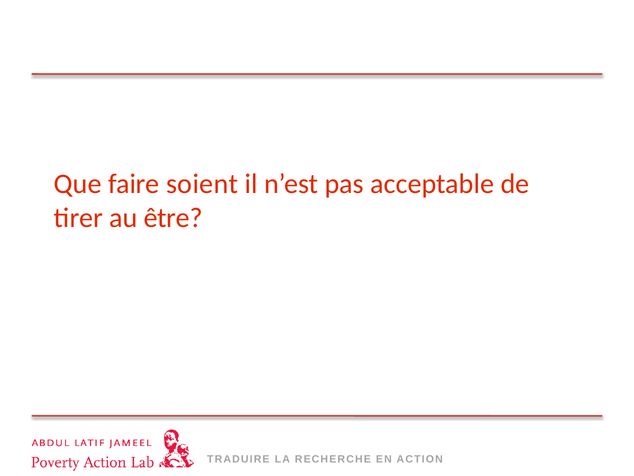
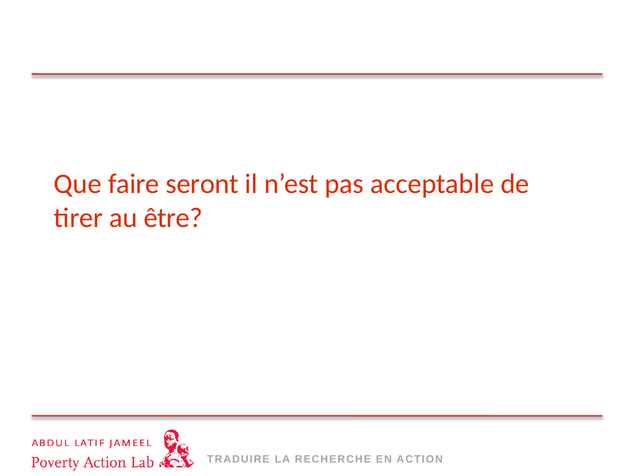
soient: soient -> seront (202, 184)
